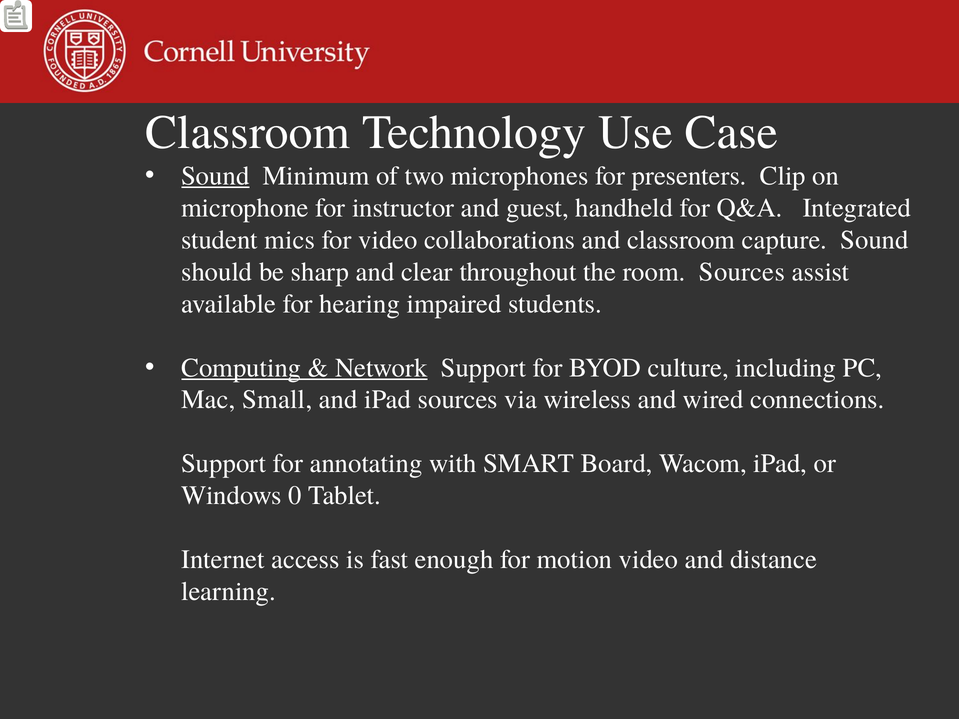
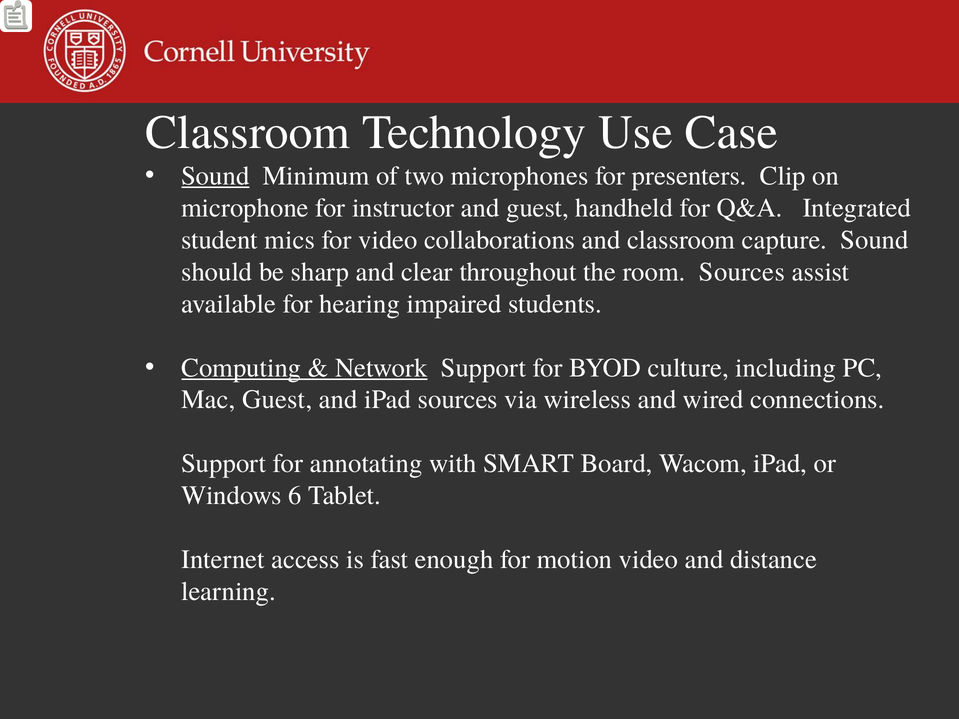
Mac Small: Small -> Guest (277, 400)
0: 0 -> 6 (295, 496)
